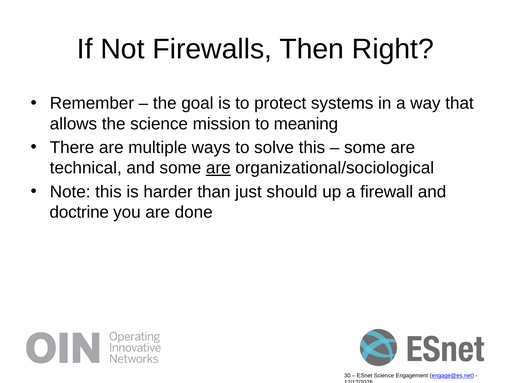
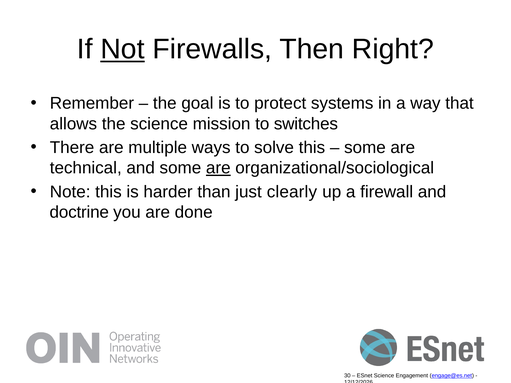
Not underline: none -> present (123, 49)
meaning: meaning -> switches (306, 124)
should: should -> clearly (292, 192)
